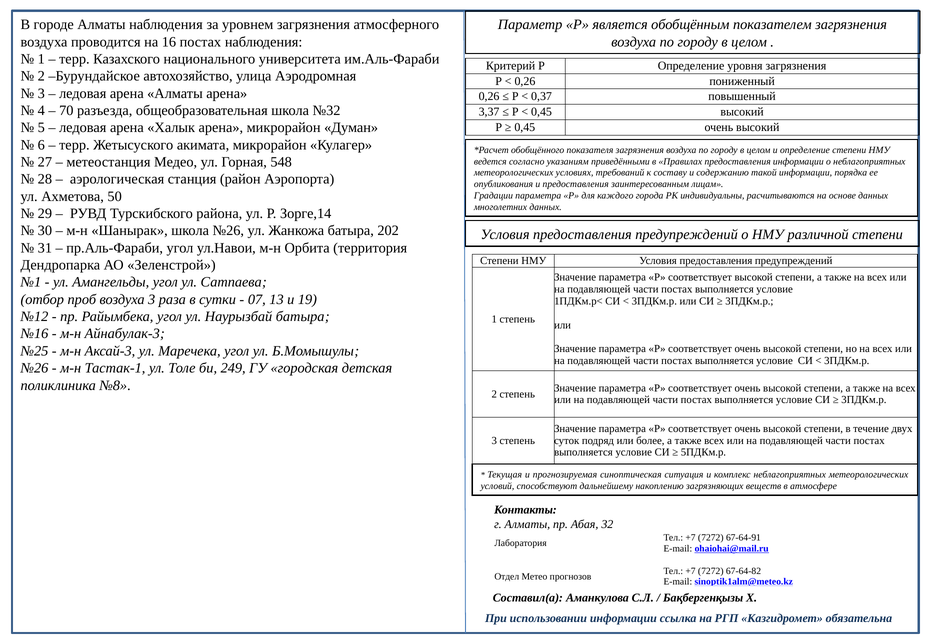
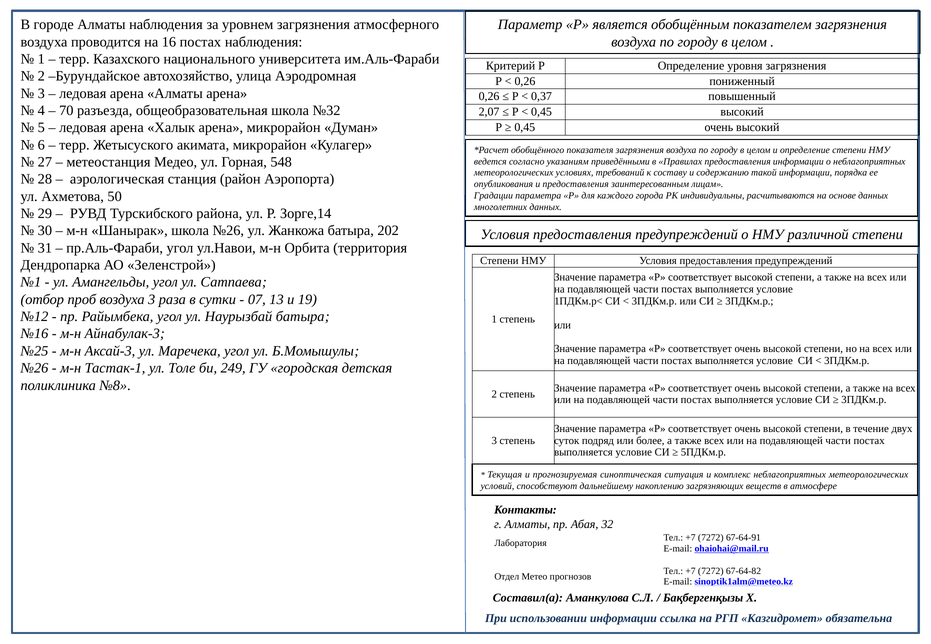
3,37: 3,37 -> 2,07 (489, 112)
